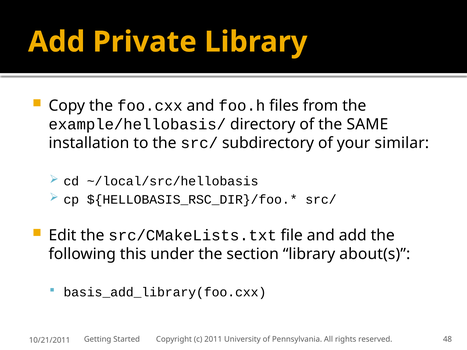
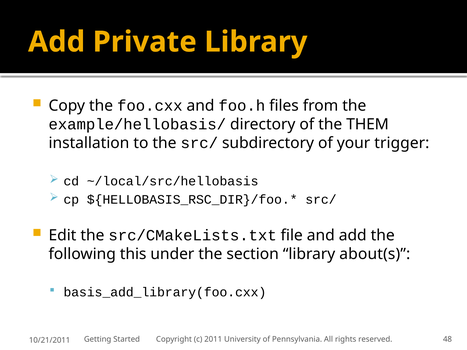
SAME: SAME -> THEM (368, 124)
similar: similar -> trigger (402, 143)
